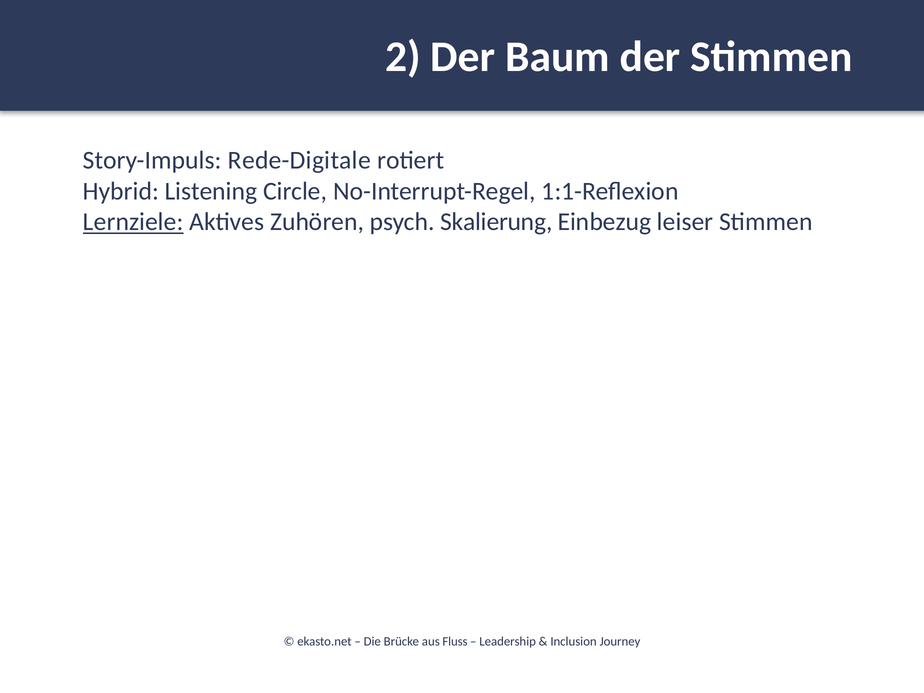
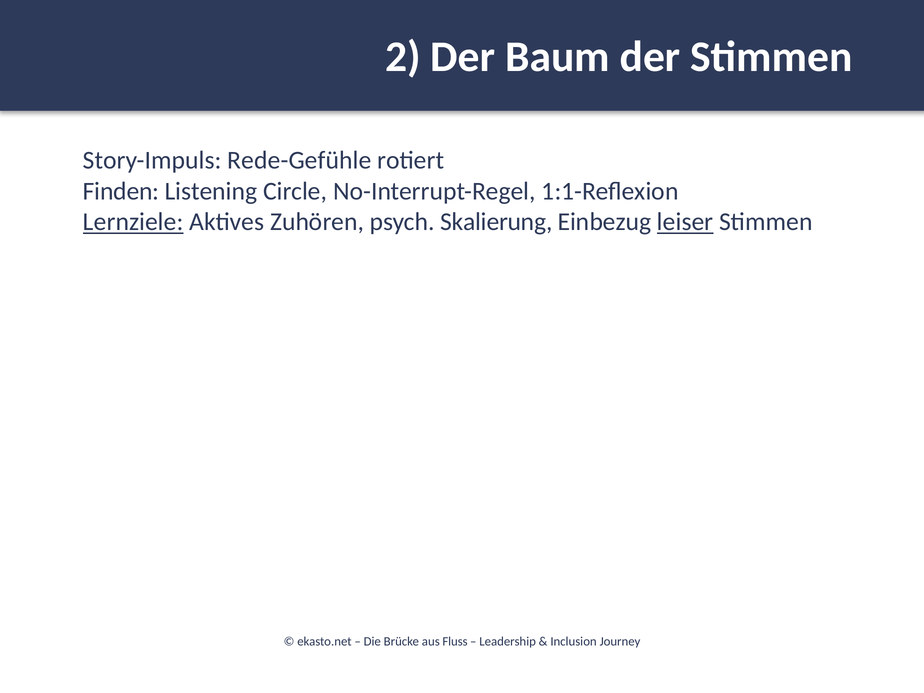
Rede-Digitale: Rede-Digitale -> Rede-Gefühle (299, 160)
Hybrid: Hybrid -> Finden (121, 191)
leiser underline: none -> present (685, 222)
